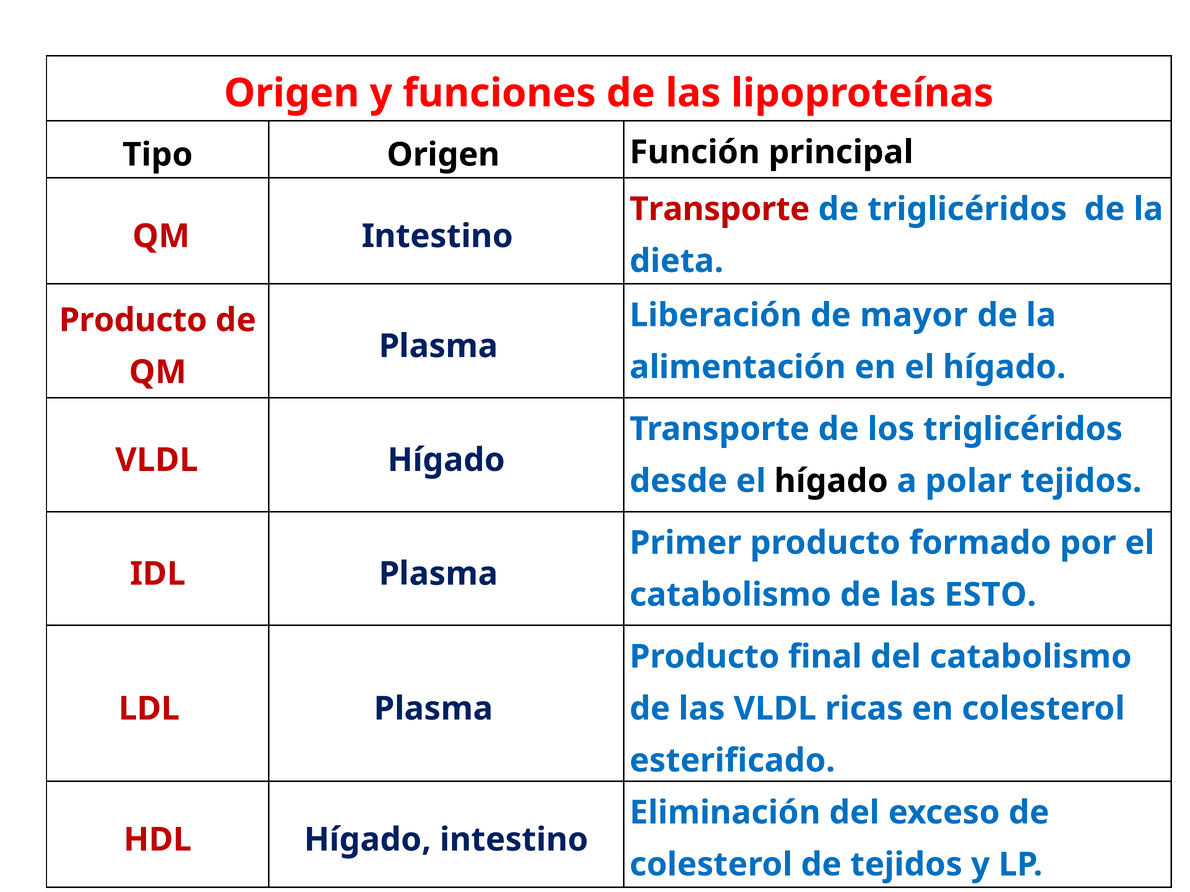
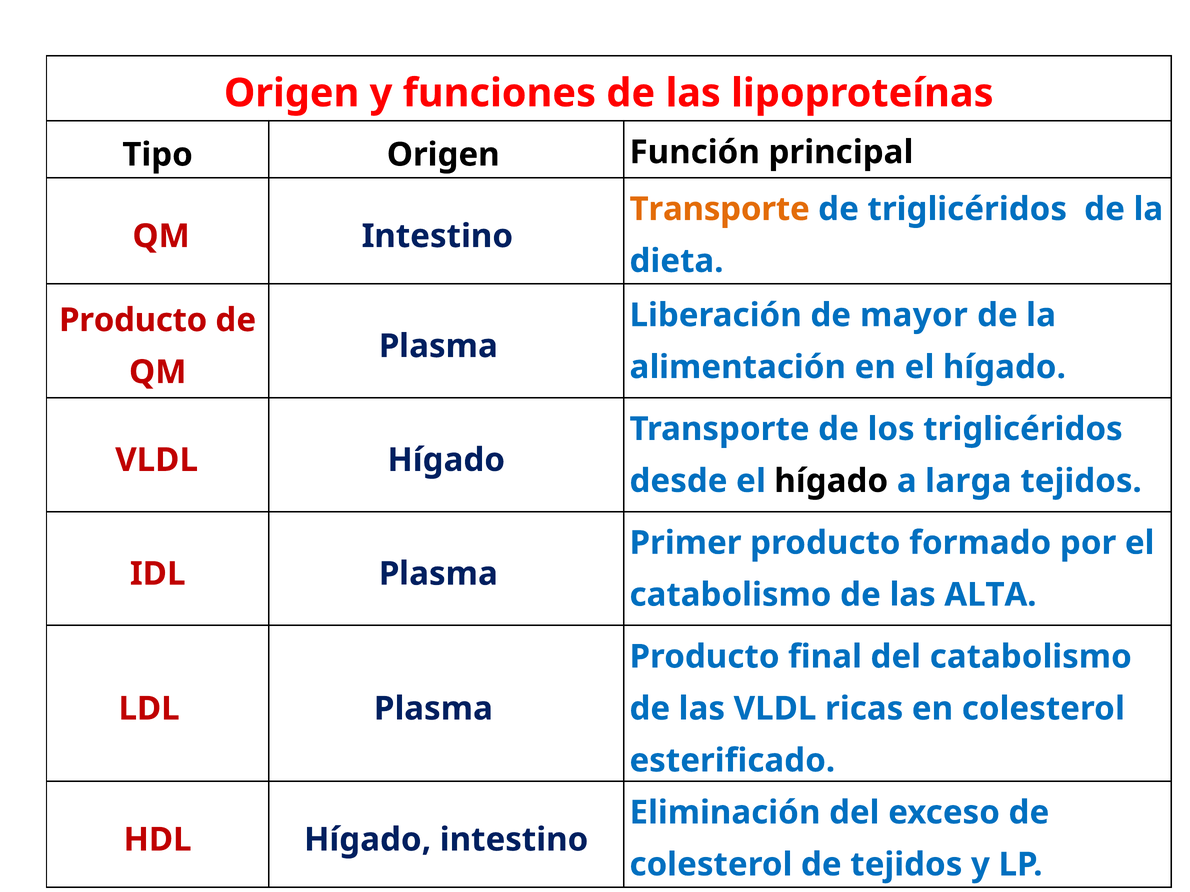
Transporte colour: red -> orange (720, 209)
polar: polar -> larga (968, 481)
ESTO: ESTO -> ALTA (990, 595)
